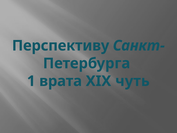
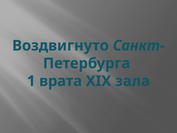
Перспективу: Перспективу -> Воздвигнуто (61, 46)
чуть: чуть -> зала (132, 81)
